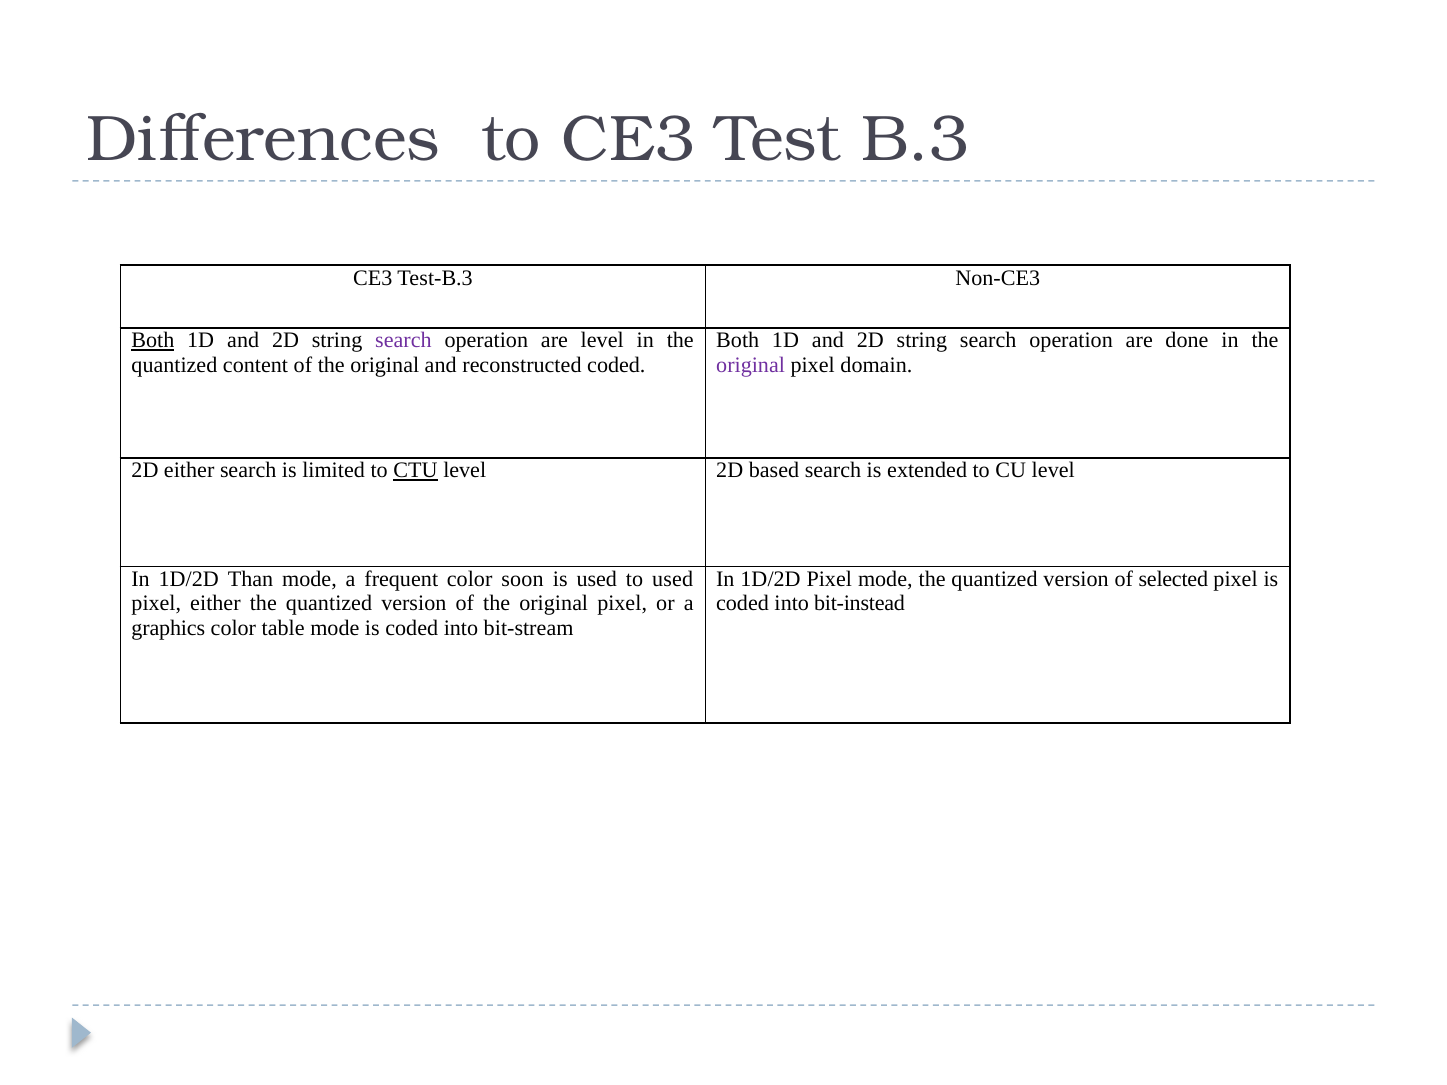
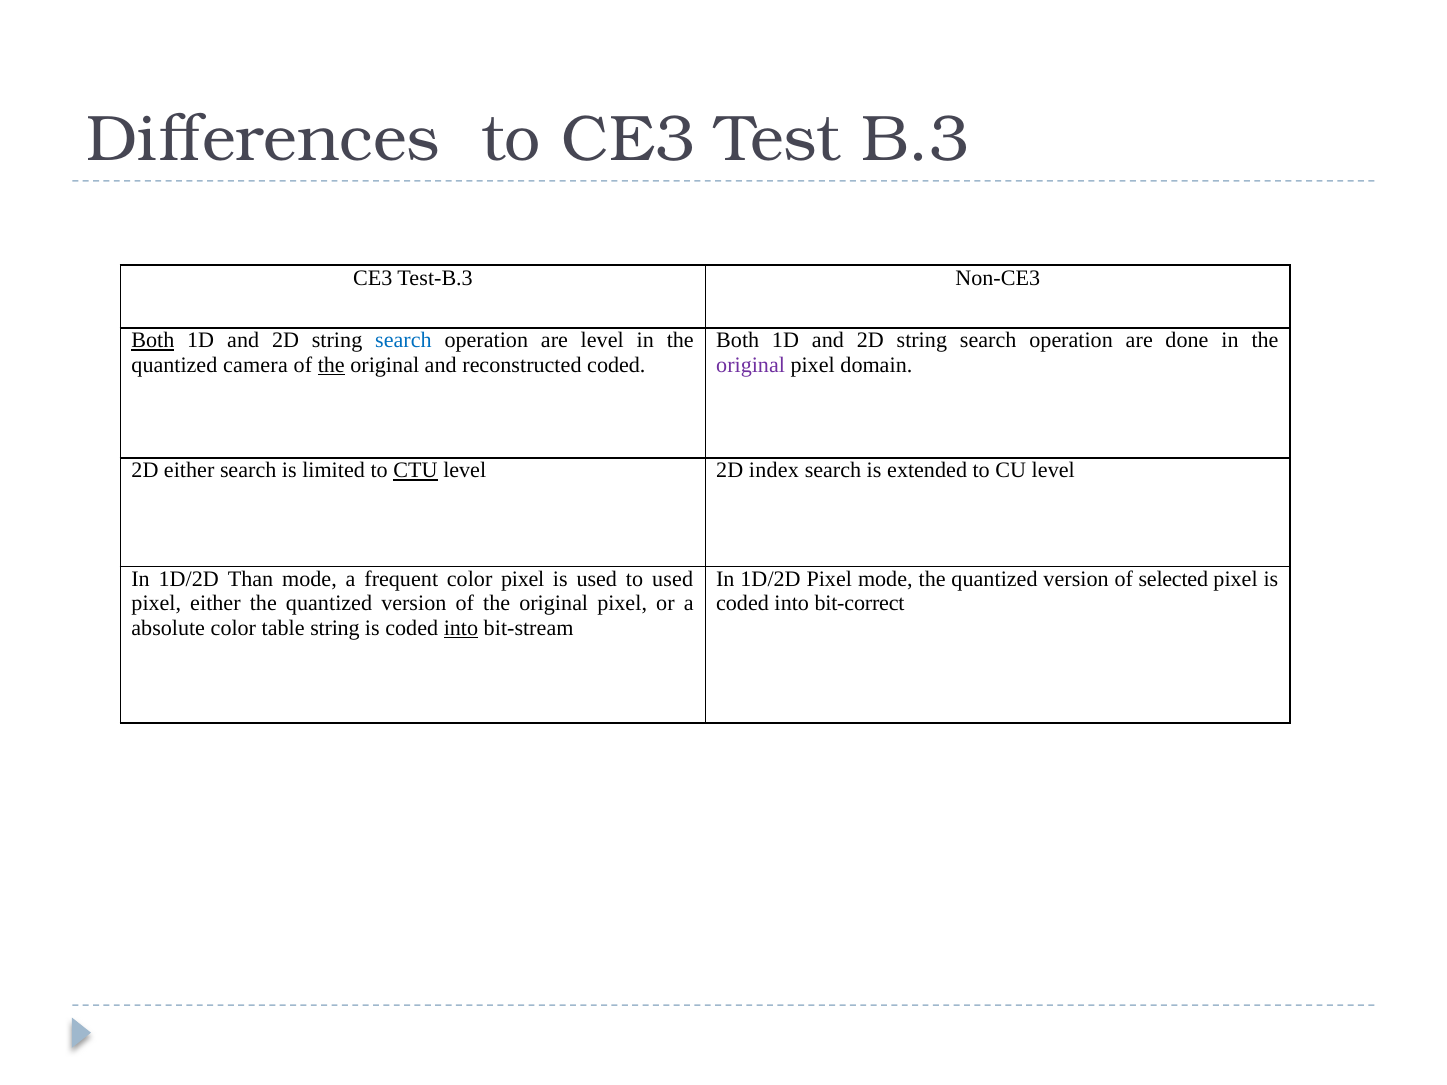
search colour: purple -> blue (403, 341)
content: content -> camera (255, 365)
the underline: none -> present (331, 365)
based: based -> index (774, 471)
color soon: soon -> pixel (523, 579)
bit-instead: bit-instead -> bit-correct (860, 604)
graphics: graphics -> absolute (168, 628)
table mode: mode -> string (335, 628)
into underline: none -> present (461, 628)
